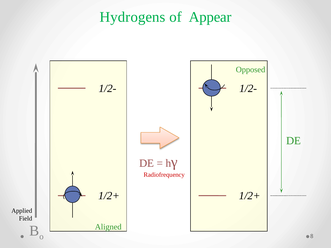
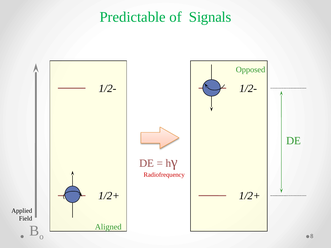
Hydrogens: Hydrogens -> Predictable (133, 17)
Appear: Appear -> Signals (210, 17)
